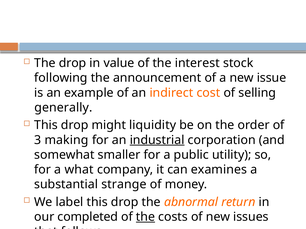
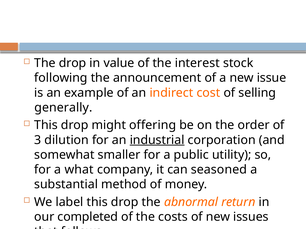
liquidity: liquidity -> offering (153, 125)
making: making -> dilution (67, 140)
examines: examines -> seasoned (219, 170)
strange: strange -> method (124, 185)
the underline: present -> none (145, 217)
